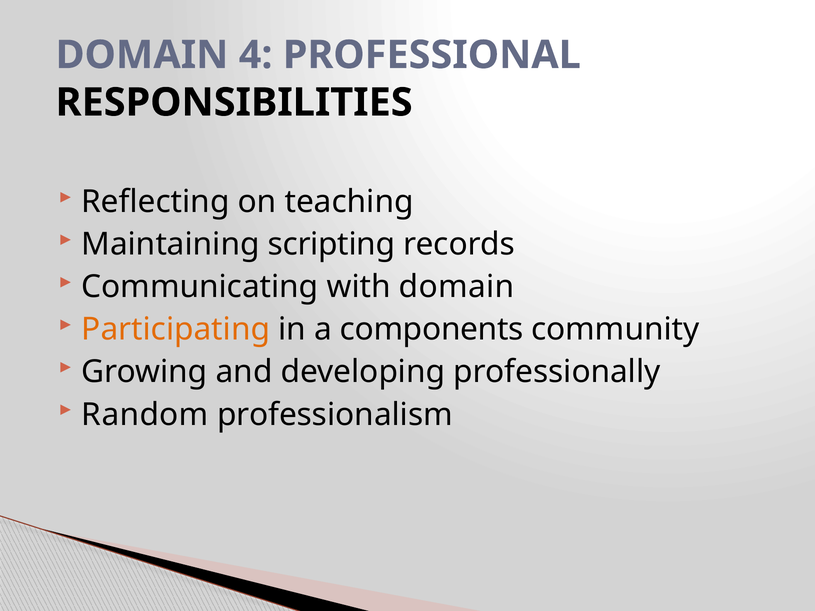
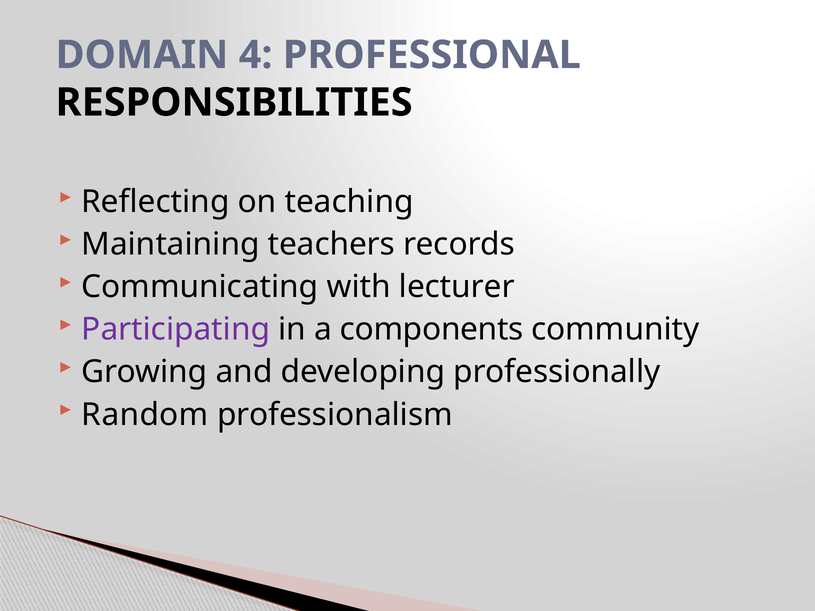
scripting: scripting -> teachers (331, 244)
with domain: domain -> lecturer (457, 287)
Participating colour: orange -> purple (176, 330)
